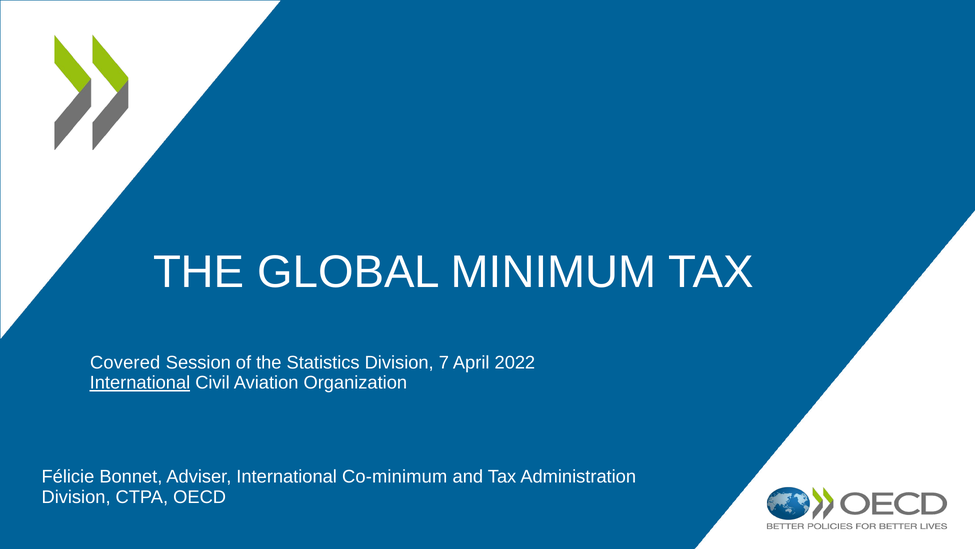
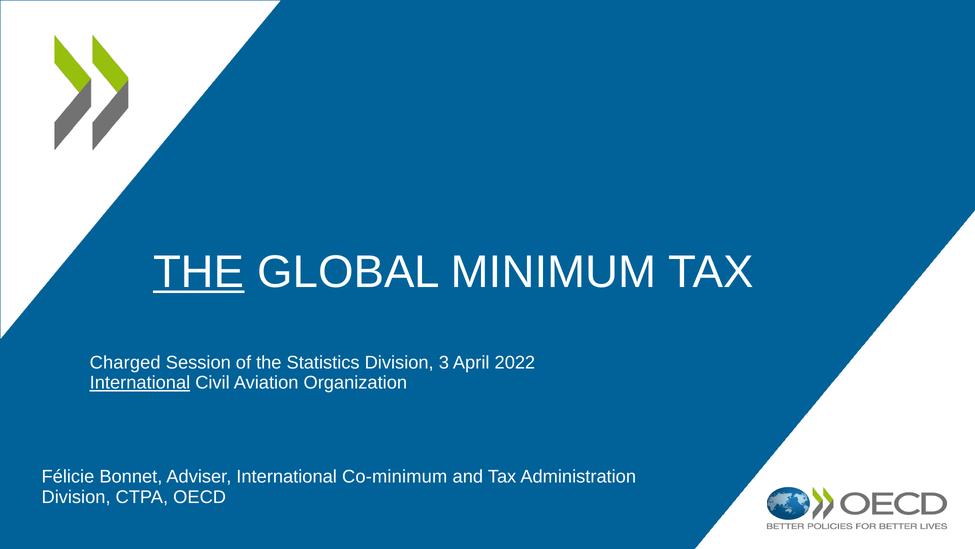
THE underline: none -> present (199, 272)
Covered: Covered -> Charged (125, 362)
7: 7 -> 3 (444, 362)
